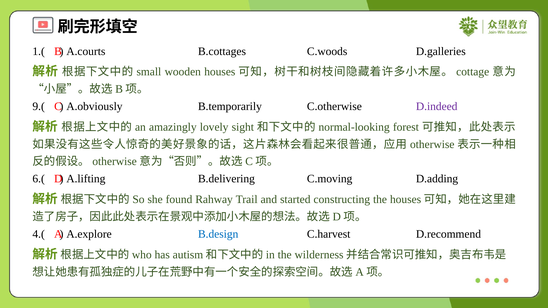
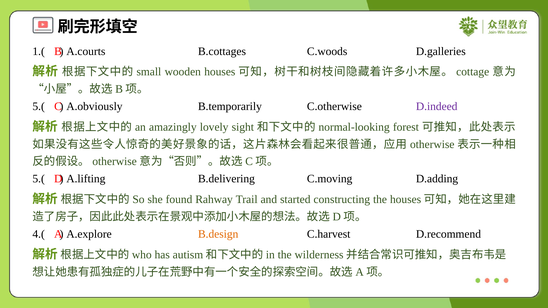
9.(: 9.( -> 5.( (39, 106)
6.(: 6.( -> 5.( (39, 179)
B.design colour: blue -> orange (218, 234)
